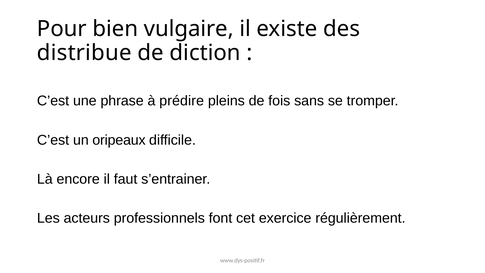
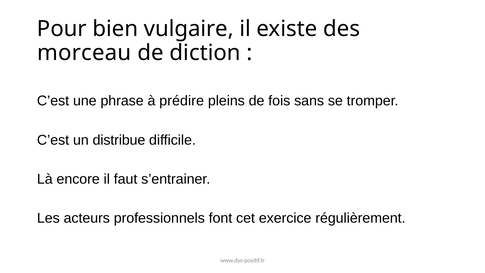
distribue: distribue -> morceau (84, 53)
oripeaux: oripeaux -> distribue (119, 140)
